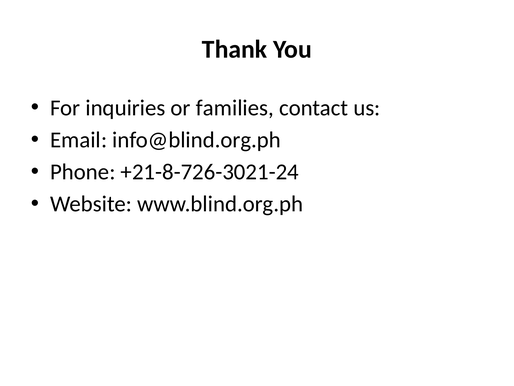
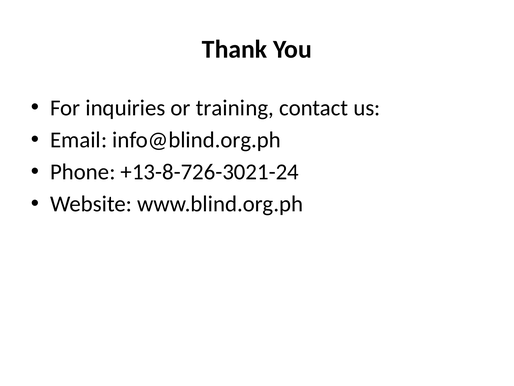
families: families -> training (235, 108)
+21-8-726-3021-24: +21-8-726-3021-24 -> +13-8-726-3021-24 (210, 172)
